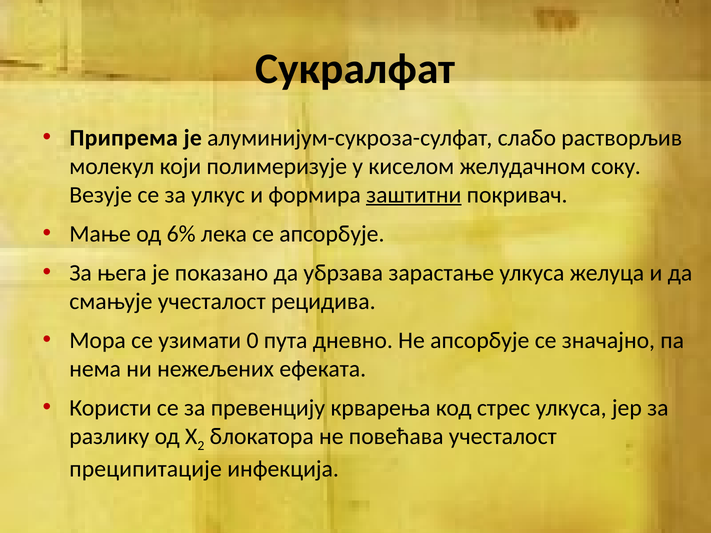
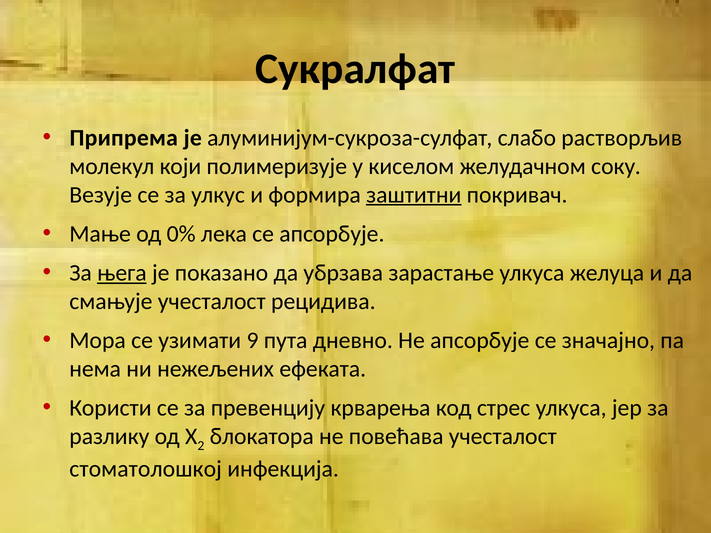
6%: 6% -> 0% (181, 234)
њега underline: none -> present (122, 273)
0: 0 -> 9 (253, 341)
преципитације: преципитације -> стоматолошкој (146, 469)
